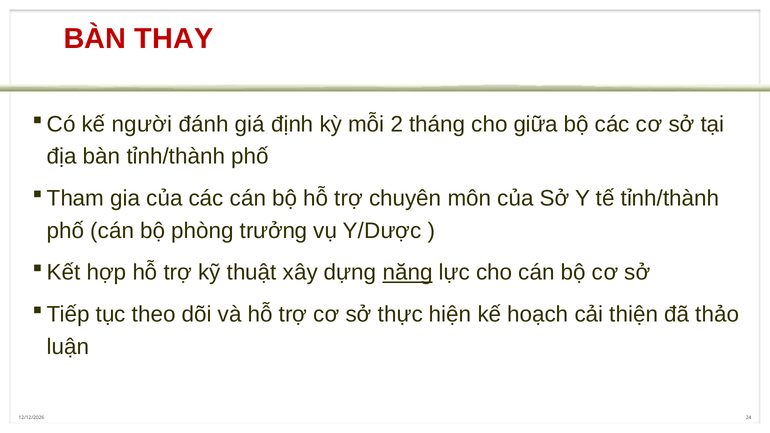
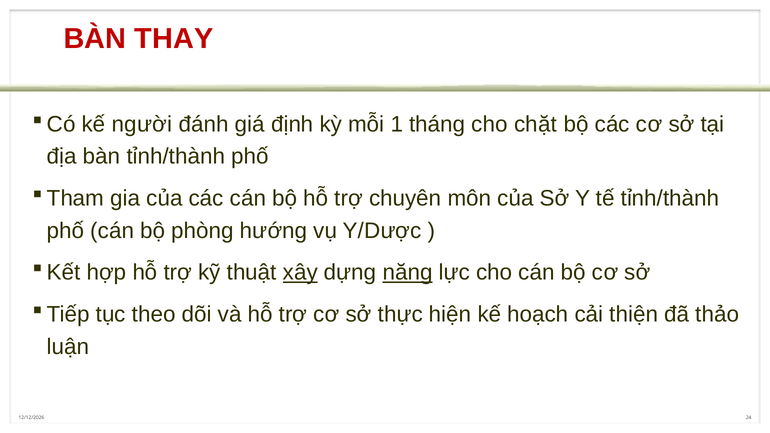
2: 2 -> 1 (397, 124)
giữa: giữa -> chặt (536, 124)
trưởng: trưởng -> hướng (274, 231)
xây underline: none -> present (300, 273)
